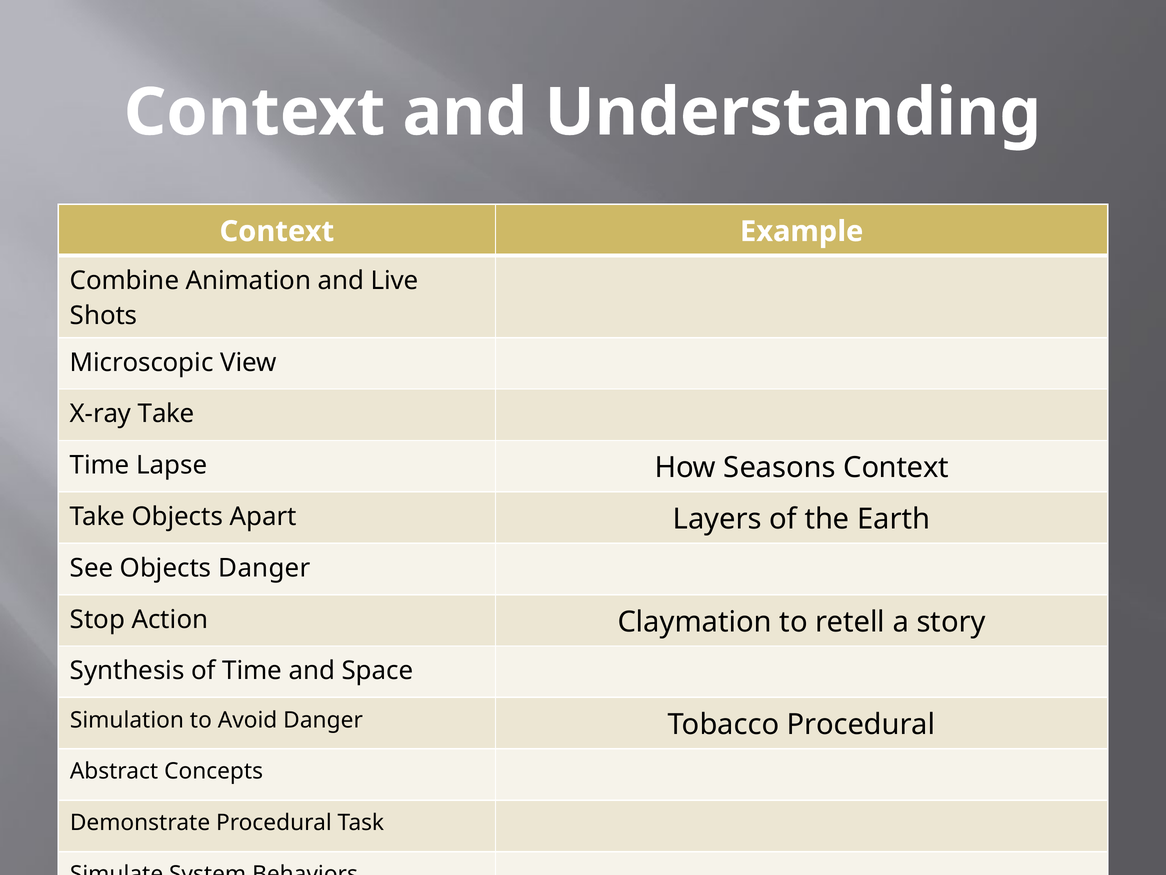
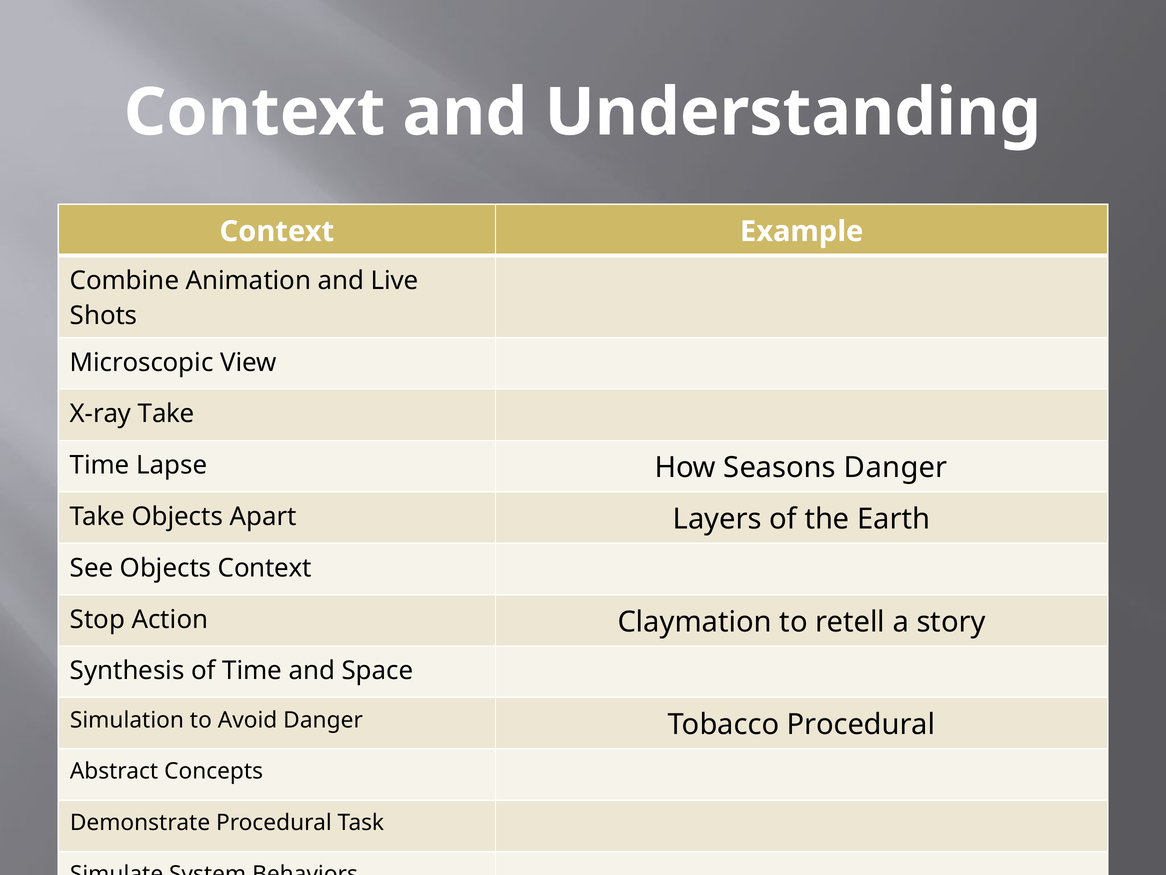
Seasons Context: Context -> Danger (896, 467)
Objects Danger: Danger -> Context (265, 568)
